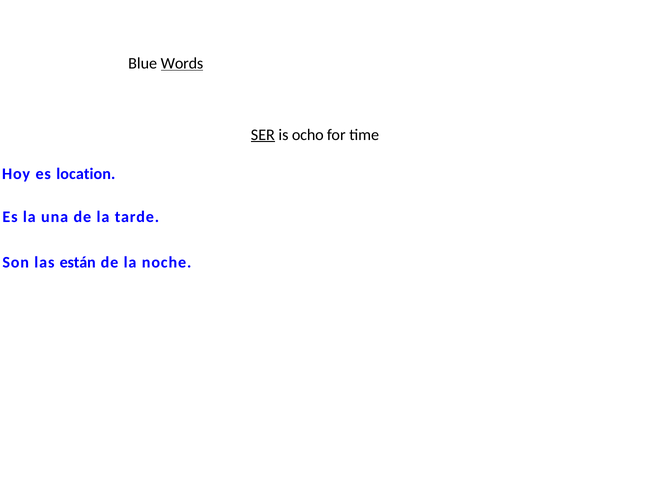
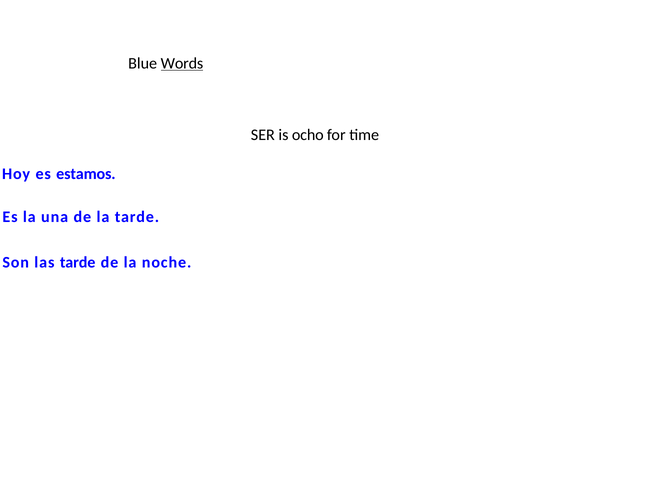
SER underline: present -> none (263, 135)
location: location -> estamos (86, 174)
las están: están -> tarde (78, 263)
